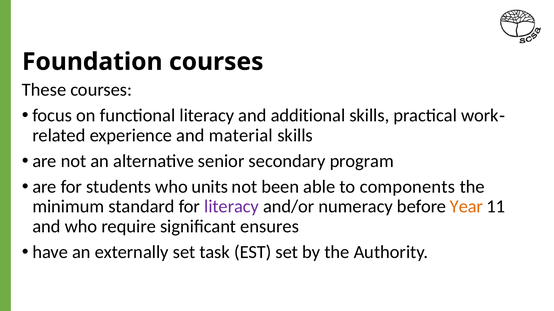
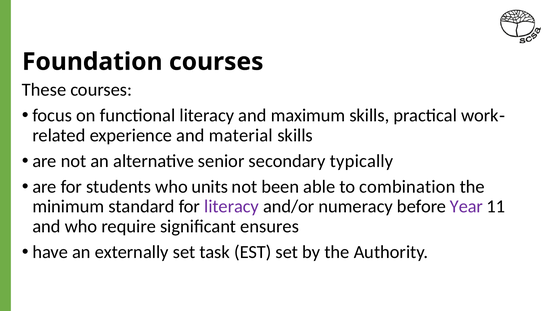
additional: additional -> maximum (308, 116)
program: program -> typically (362, 161)
components: components -> combination (407, 187)
Year colour: orange -> purple (466, 207)
